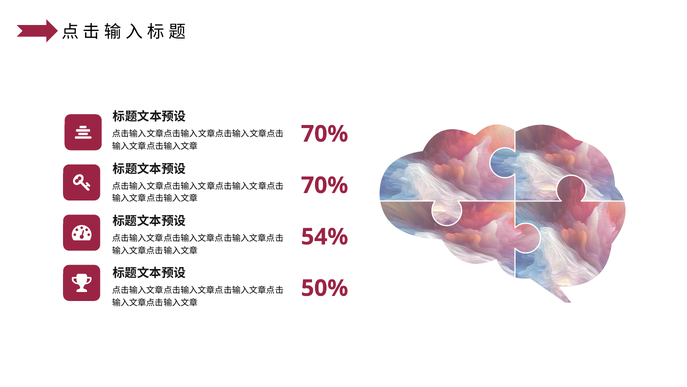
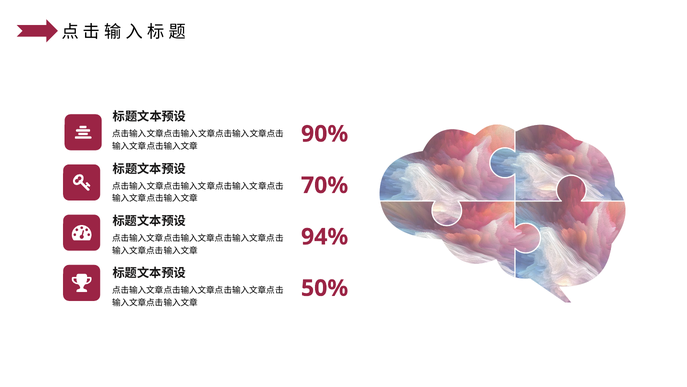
70%: 70% -> 90% (325, 134)
54%: 54% -> 94% (325, 236)
